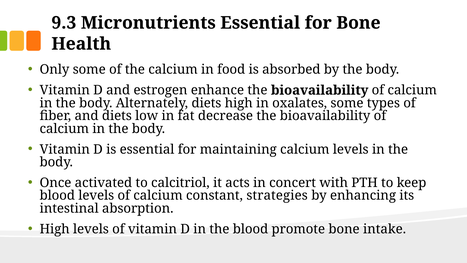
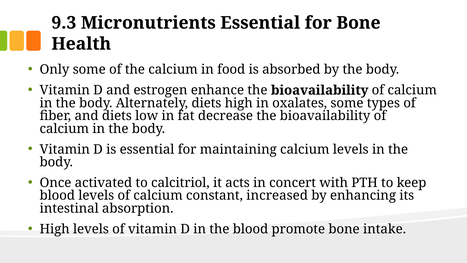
strategies: strategies -> increased (277, 195)
